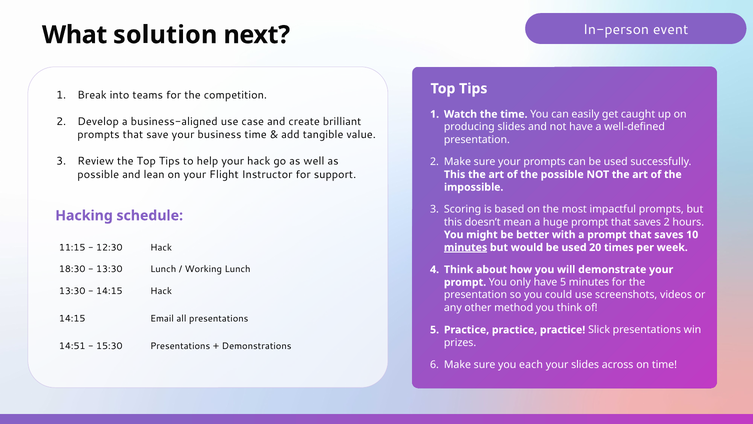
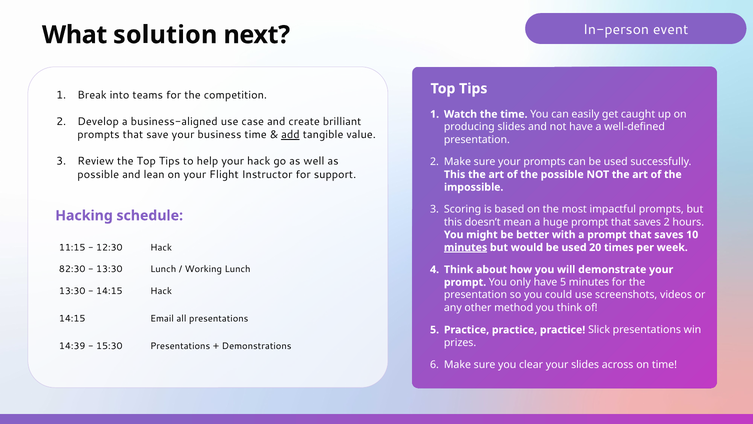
add underline: none -> present (290, 135)
18:30: 18:30 -> 82:30 (72, 269)
14:51: 14:51 -> 14:39 (72, 346)
each: each -> clear (531, 364)
